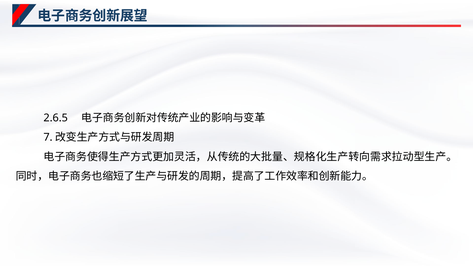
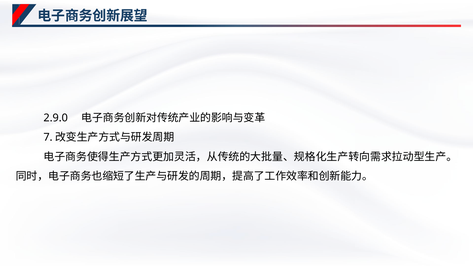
2.6.5: 2.6.5 -> 2.9.0 (56, 118)
